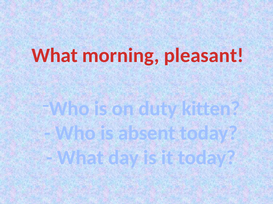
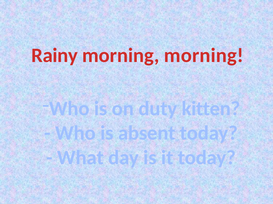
What: What -> Rainy (55, 56)
morning pleasant: pleasant -> morning (204, 56)
